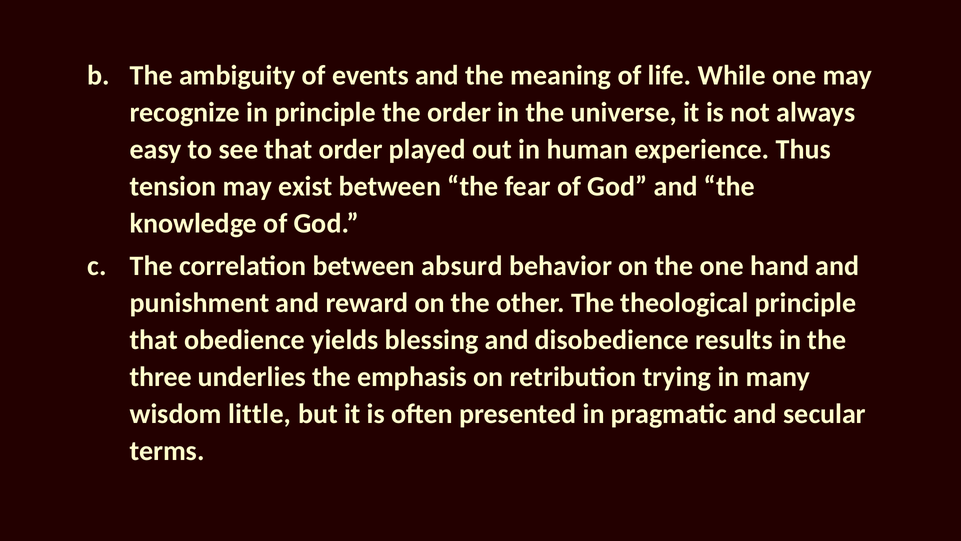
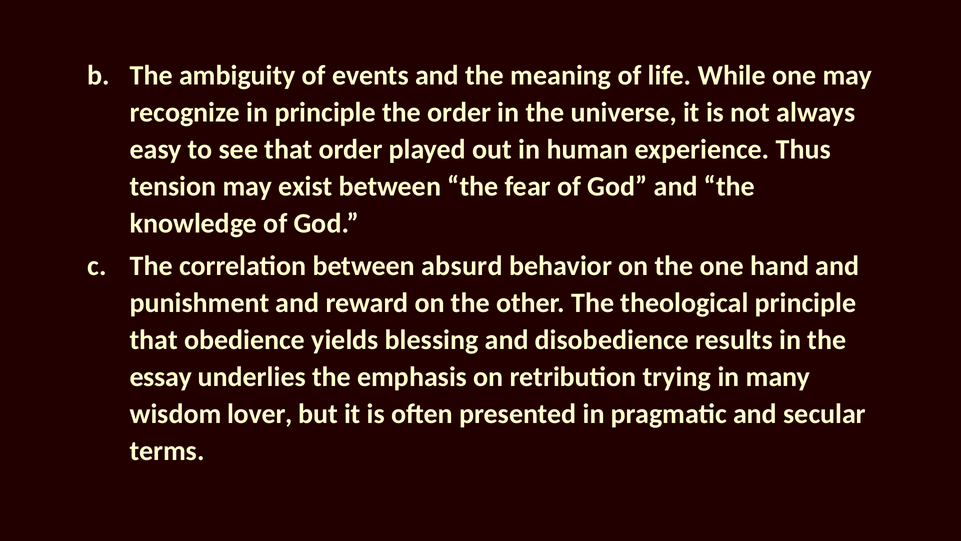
three: three -> essay (161, 377)
little: little -> lover (260, 413)
